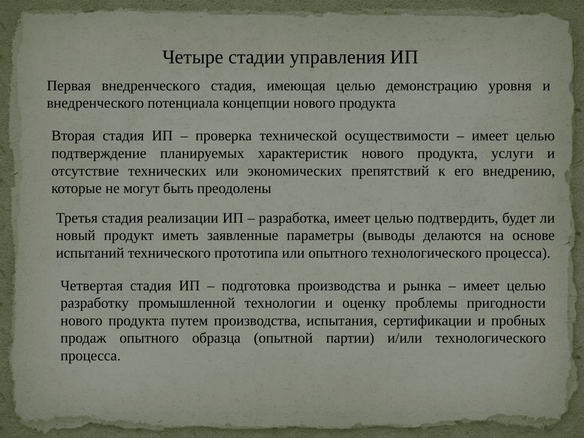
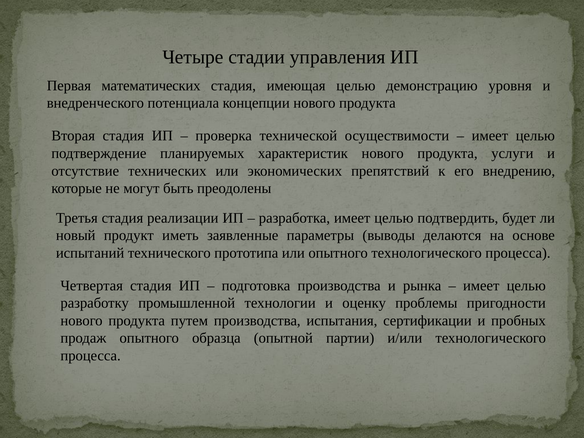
Первая внедренческого: внедренческого -> математических (151, 86)
